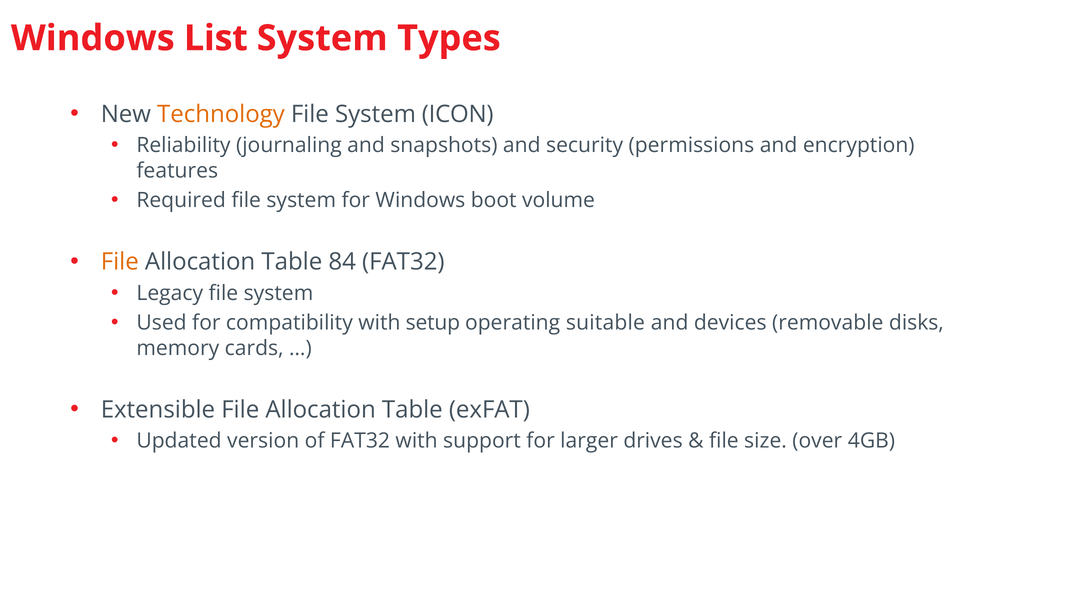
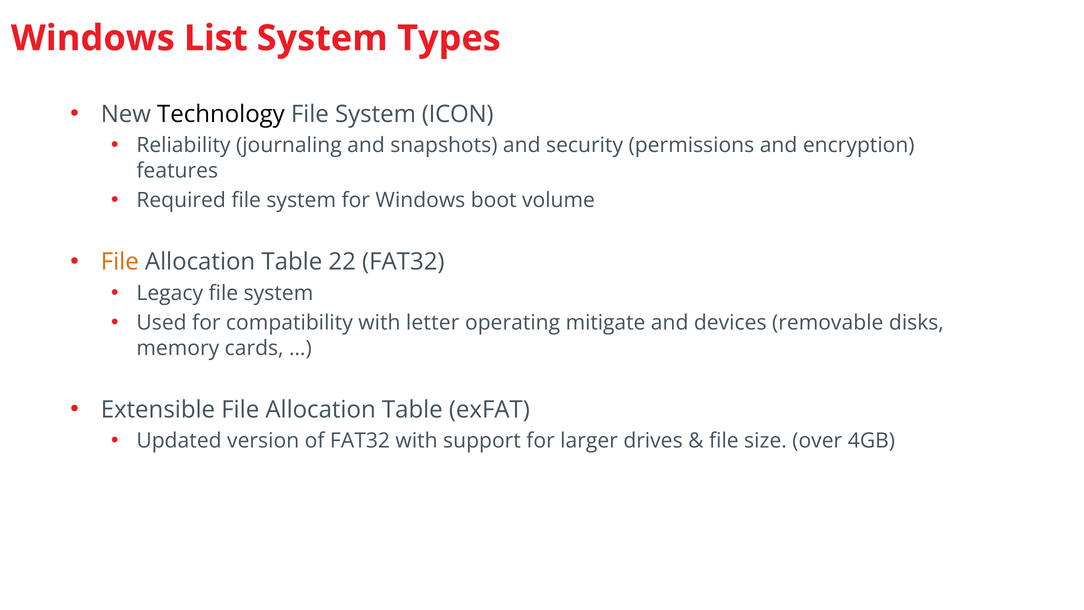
Technology colour: orange -> black (221, 114)
84: 84 -> 22 (342, 262)
setup: setup -> letter (433, 323)
suitable: suitable -> mitigate (606, 323)
